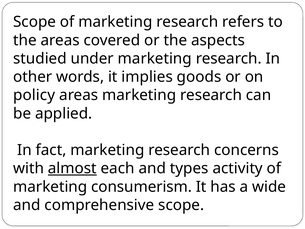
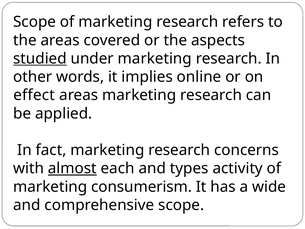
studied underline: none -> present (40, 58)
goods: goods -> online (199, 77)
policy: policy -> effect (34, 95)
